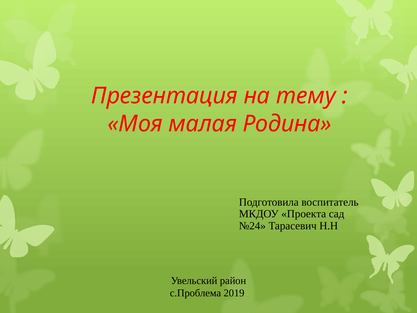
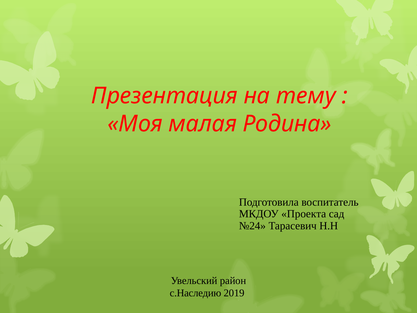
с.Проблема: с.Проблема -> с.Наследию (196, 293)
